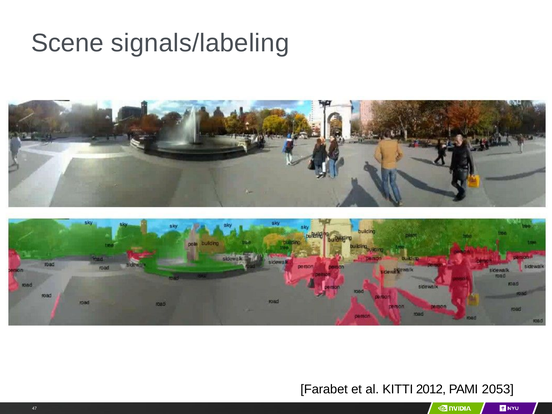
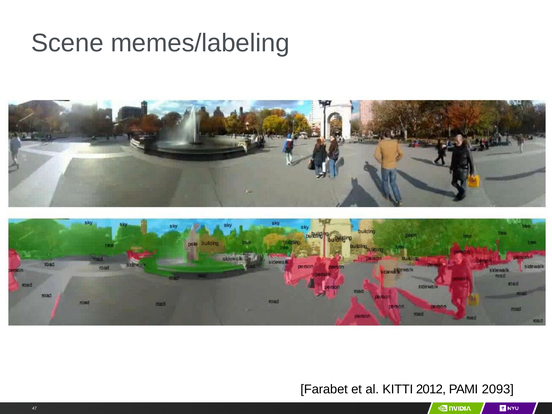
signals/labeling: signals/labeling -> memes/labeling (200, 43)
2053: 2053 -> 2093 (498, 389)
